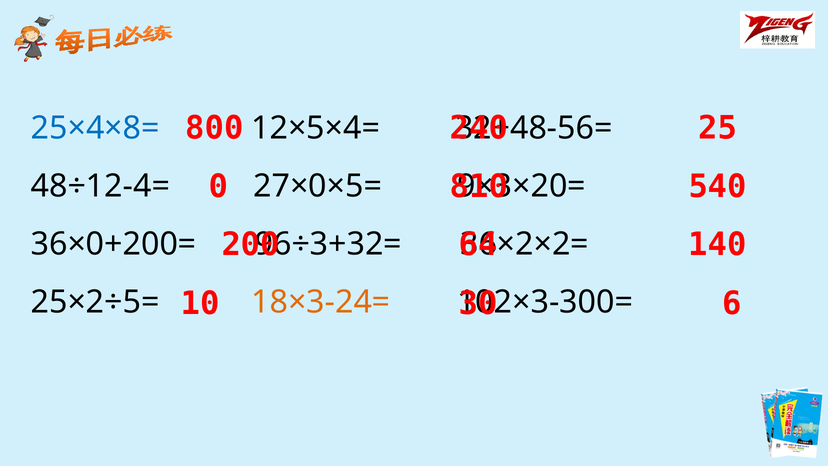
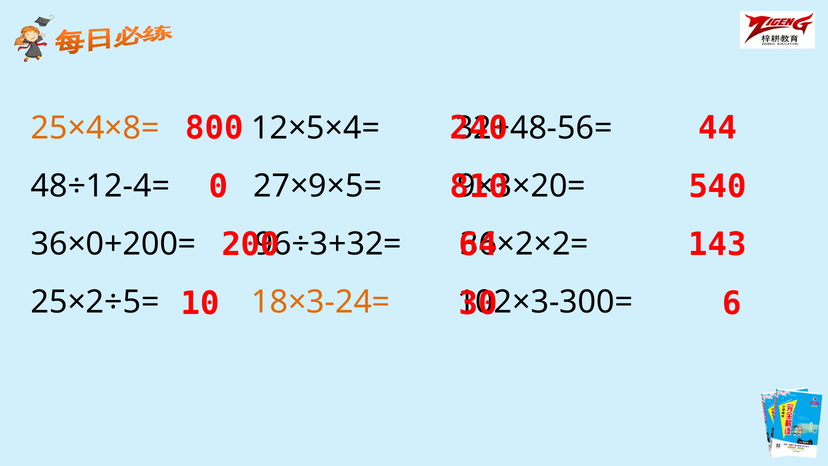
25: 25 -> 44 (718, 128)
25×4×8= colour: blue -> orange (95, 128)
27×0×5=: 27×0×5= -> 27×9×5= (318, 186)
140: 140 -> 143 (718, 245)
